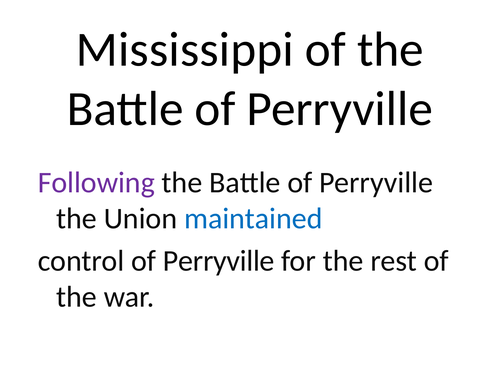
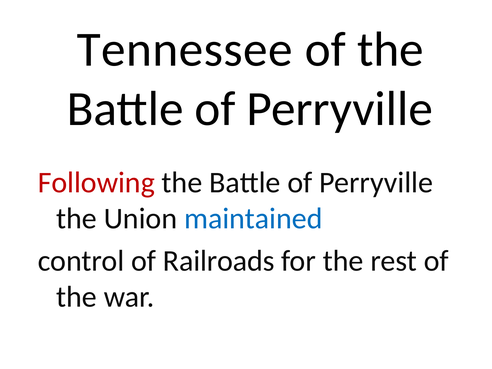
Mississippi: Mississippi -> Tennessee (185, 50)
Following colour: purple -> red (96, 183)
control of Perryville: Perryville -> Railroads (219, 261)
